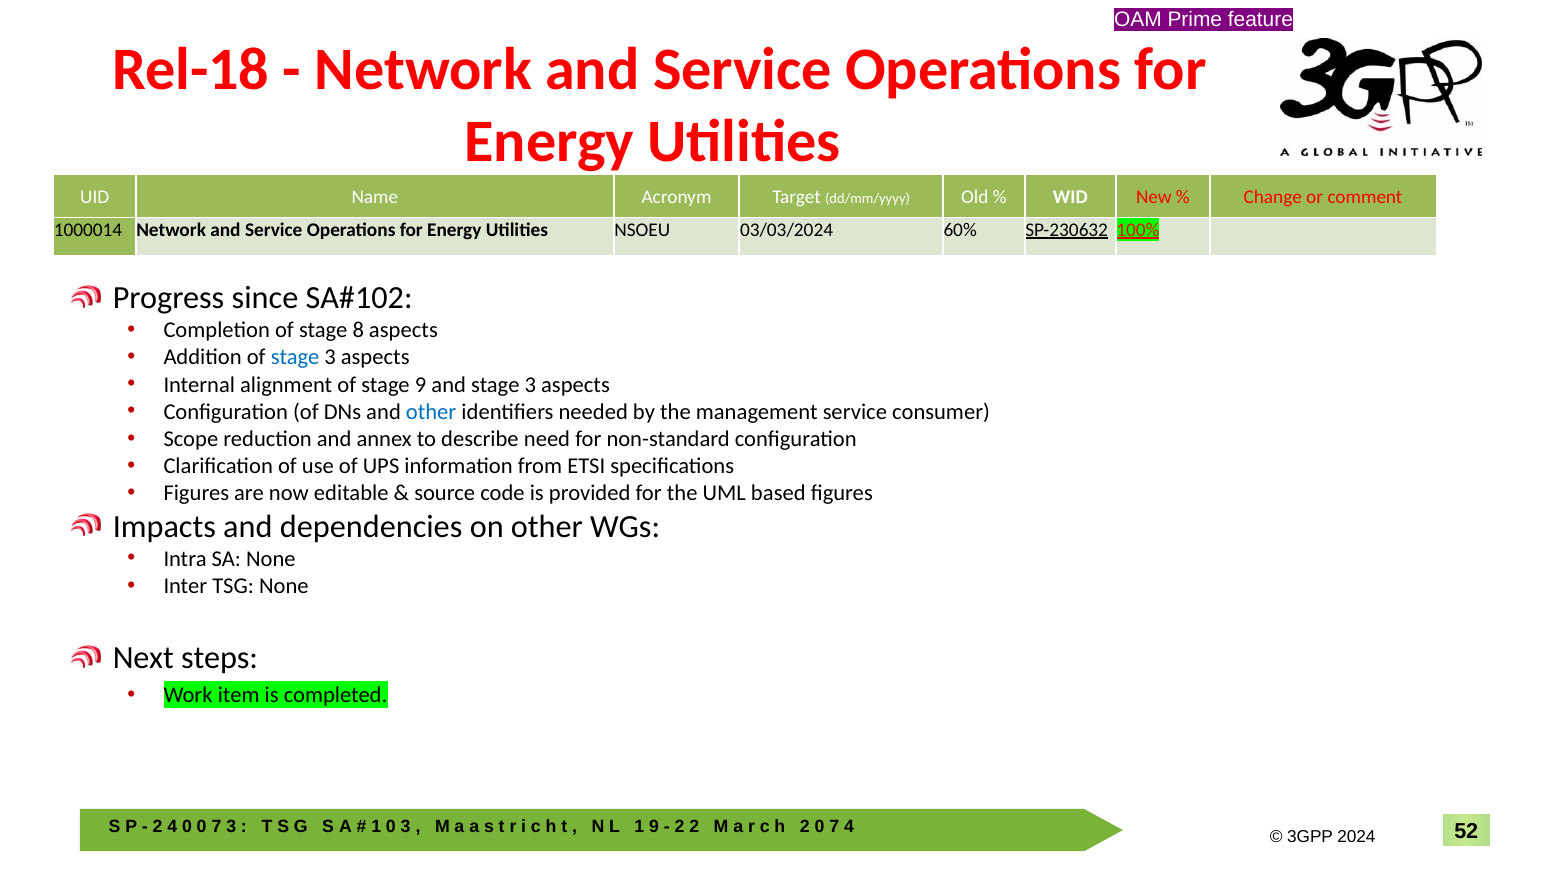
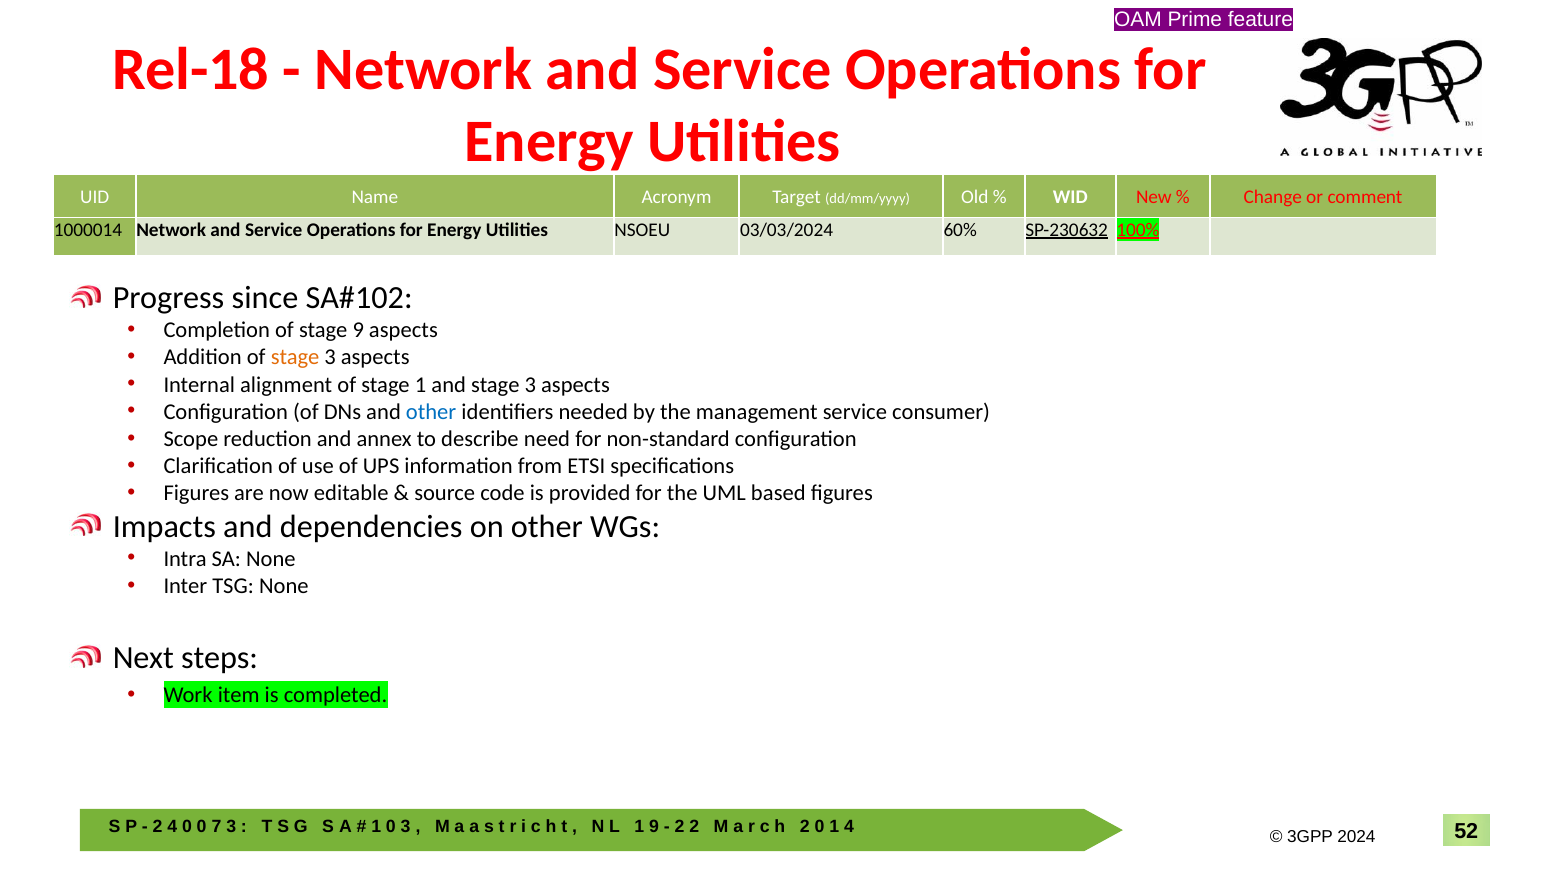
stage 8: 8 -> 9 (358, 330)
stage colour: blue -> orange (295, 357)
stage 9: 9 -> 1 (421, 384)
7: 7 -> 1 (834, 826)
